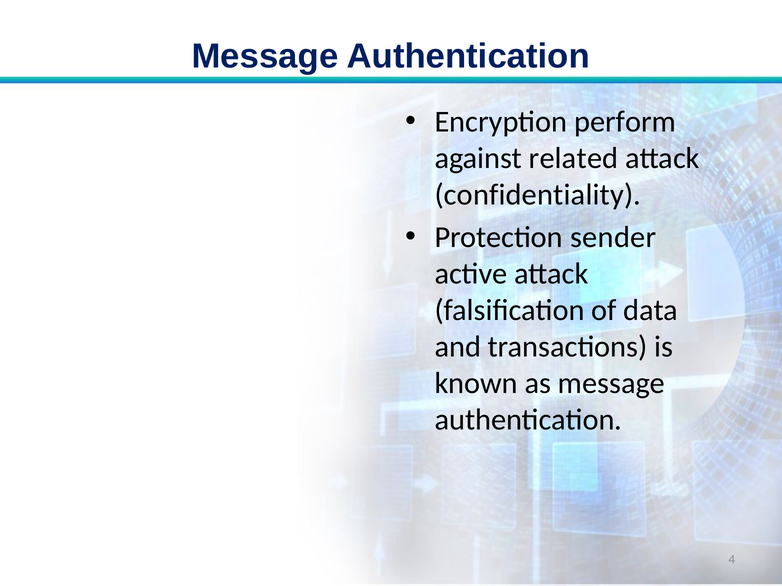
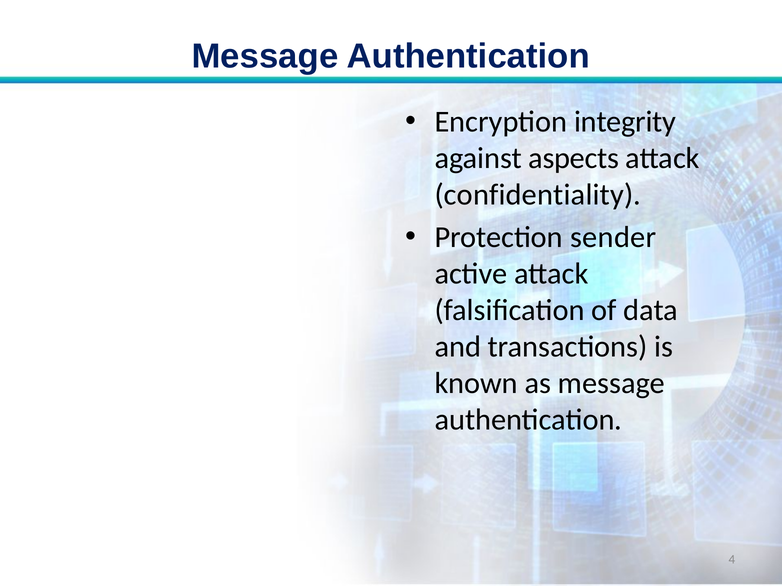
perform: perform -> integrity (625, 122)
related: related -> aspects (574, 158)
